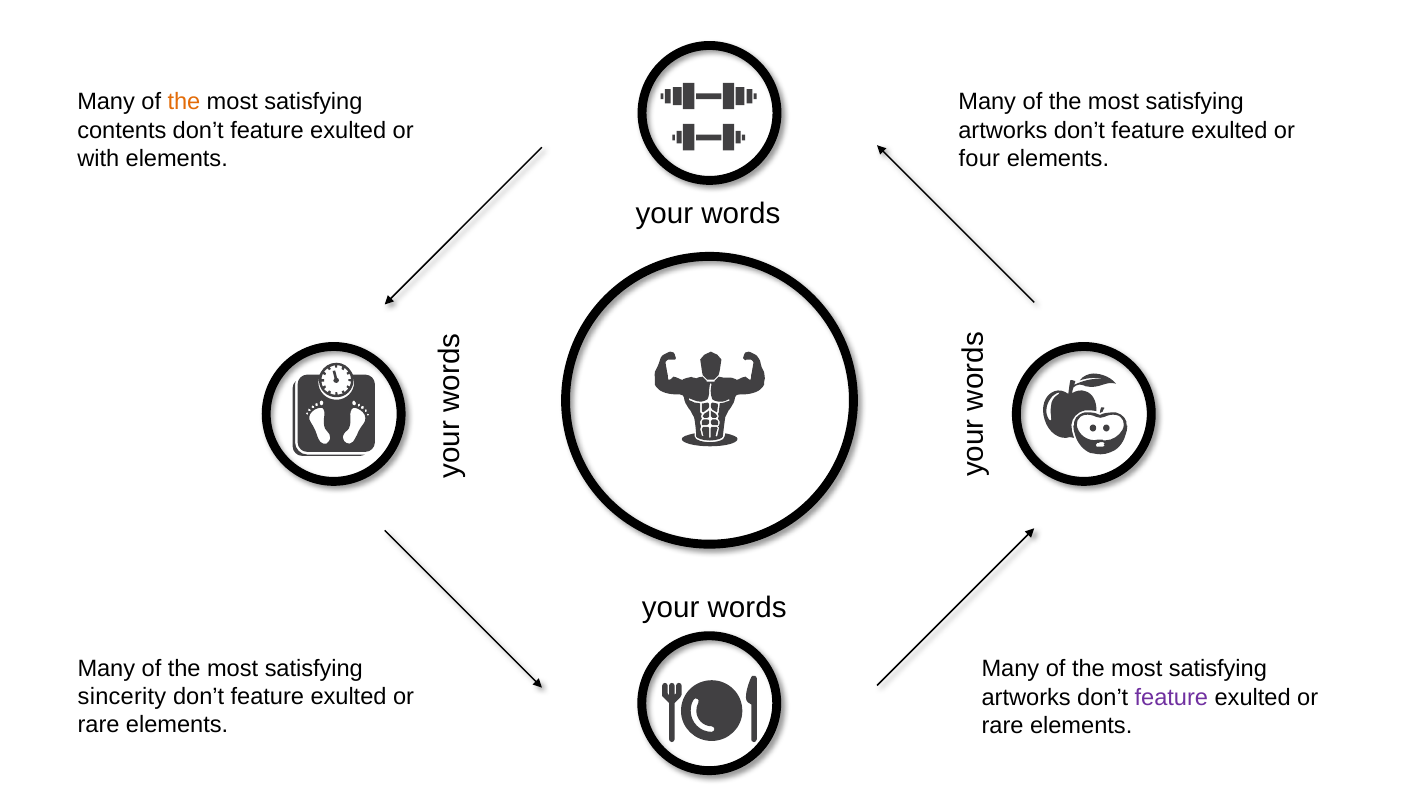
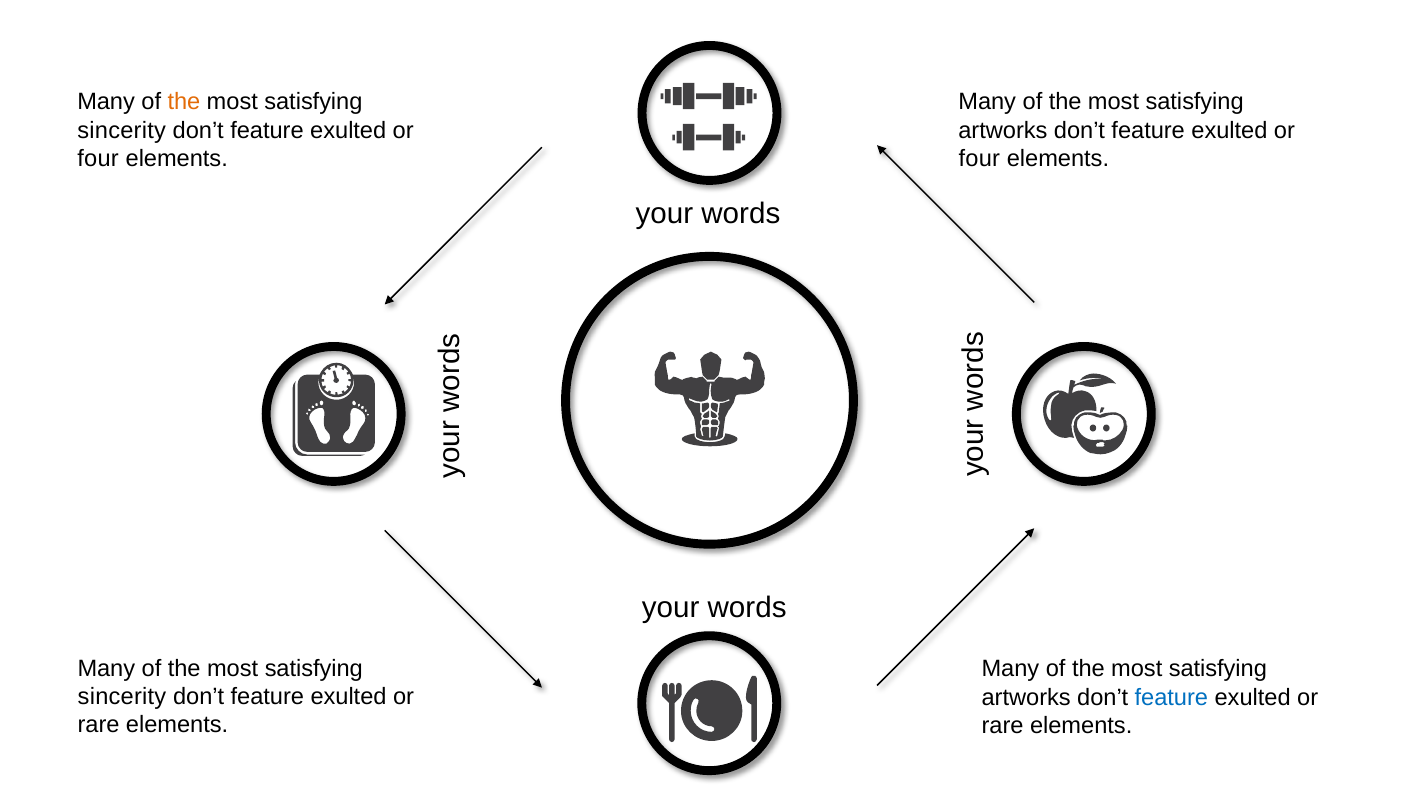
contents: contents -> sincerity (122, 130)
with: with -> four (98, 159)
feature colour: purple -> blue (1171, 697)
